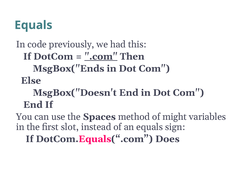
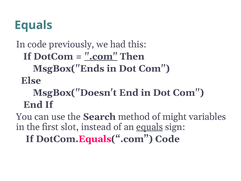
Spaces: Spaces -> Search (99, 117)
equals underline: none -> present (150, 127)
DotCom.Equals(“.com Does: Does -> Code (167, 139)
